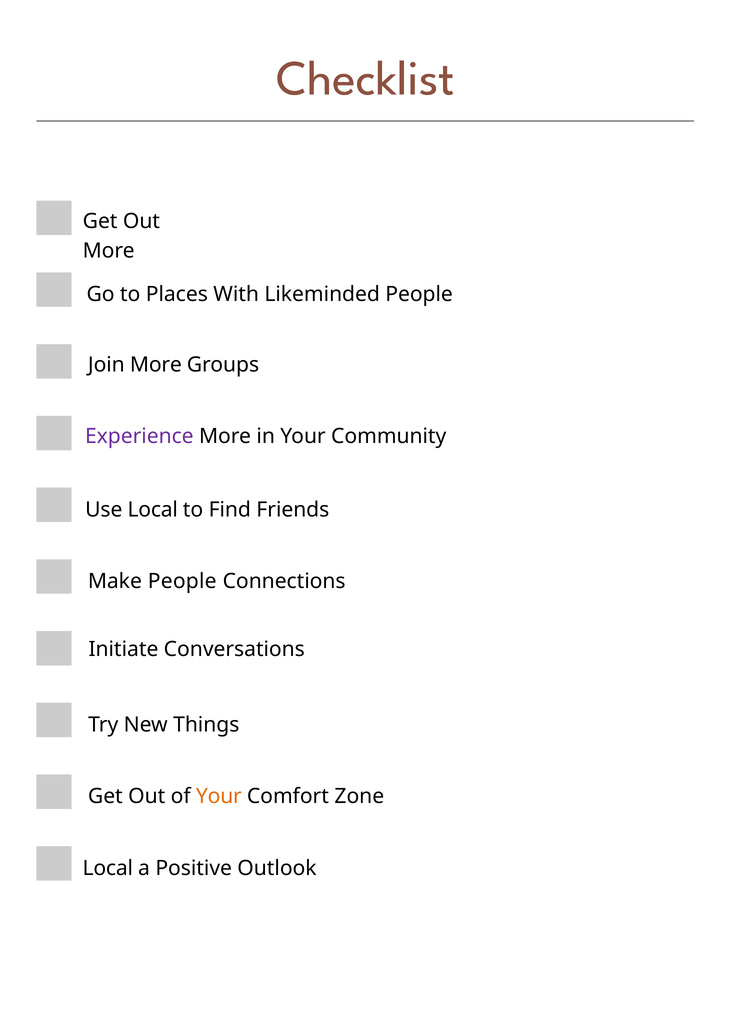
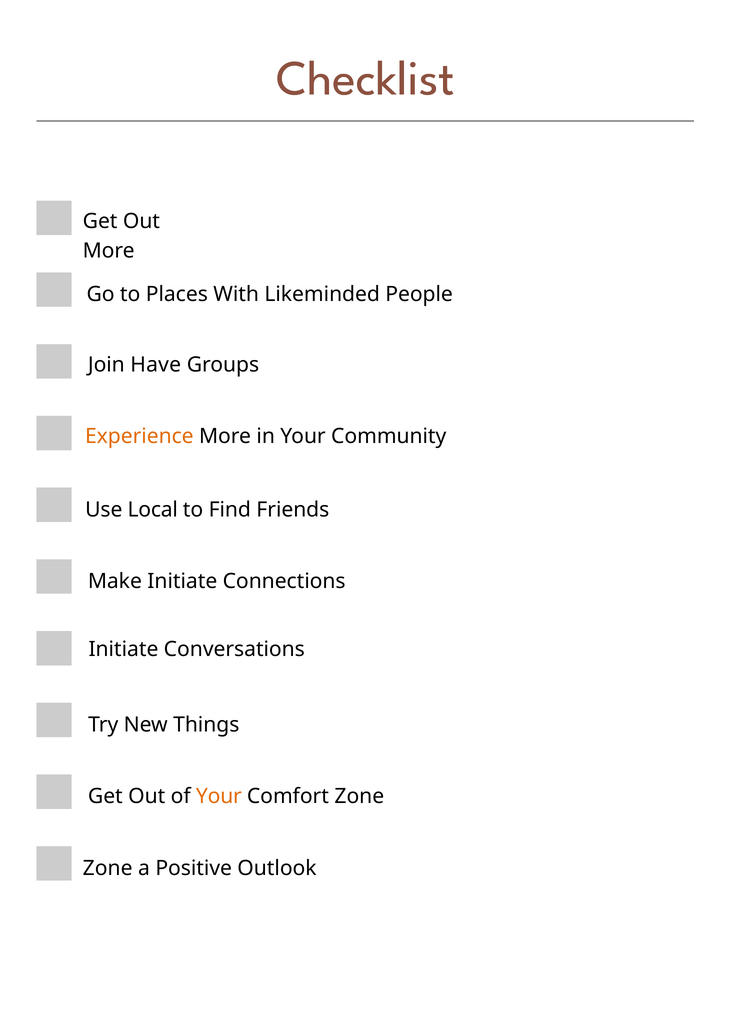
Join More: More -> Have (156, 365)
Experience colour: purple -> orange (139, 436)
Make People: People -> Initiate (182, 581)
Local: Local -> Zone (108, 868)
